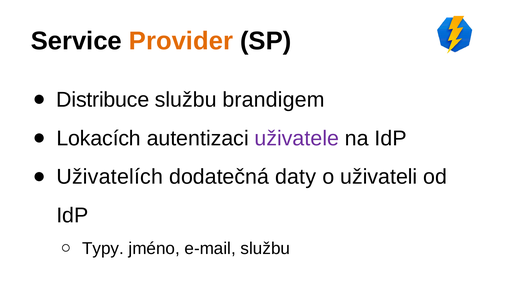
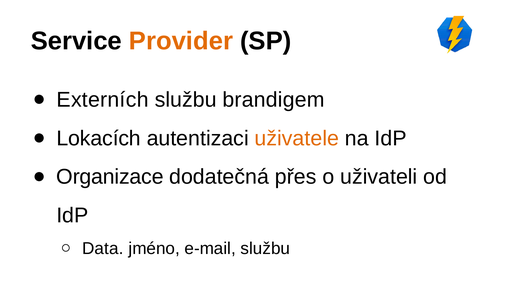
Distribuce: Distribuce -> Externích (103, 100)
uživatele colour: purple -> orange (297, 138)
Uživatelích: Uživatelích -> Organizace (110, 177)
daty: daty -> přes (296, 177)
Typy: Typy -> Data (103, 248)
